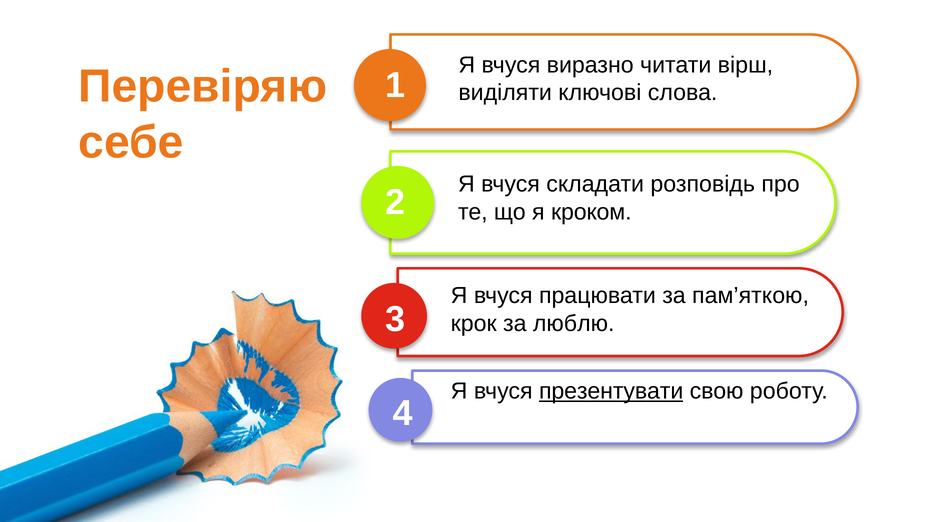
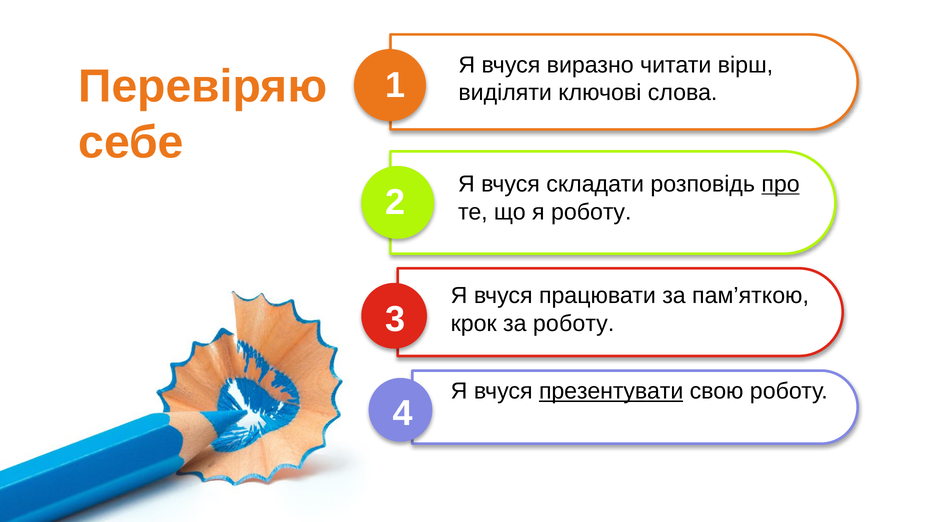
про underline: none -> present (781, 184)
я кроком: кроком -> роботу (591, 212)
за люблю: люблю -> роботу (574, 323)
